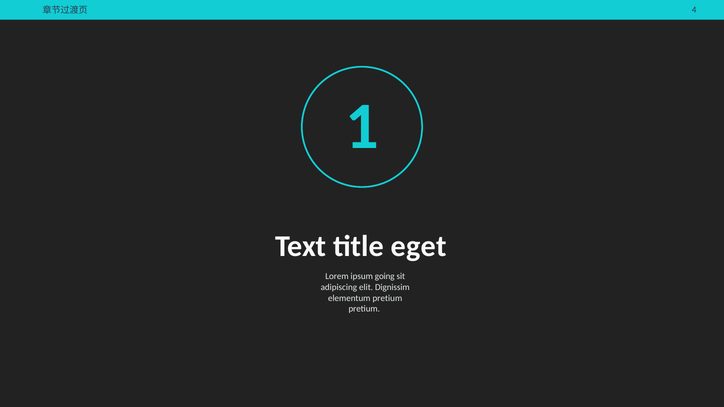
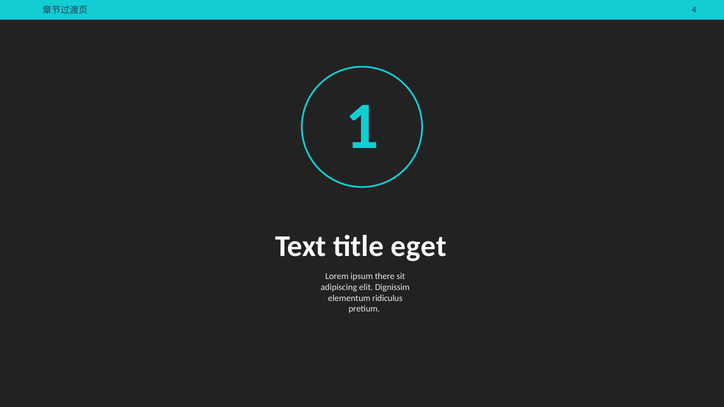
going: going -> there (385, 277)
elementum pretium: pretium -> ridiculus (387, 298)
